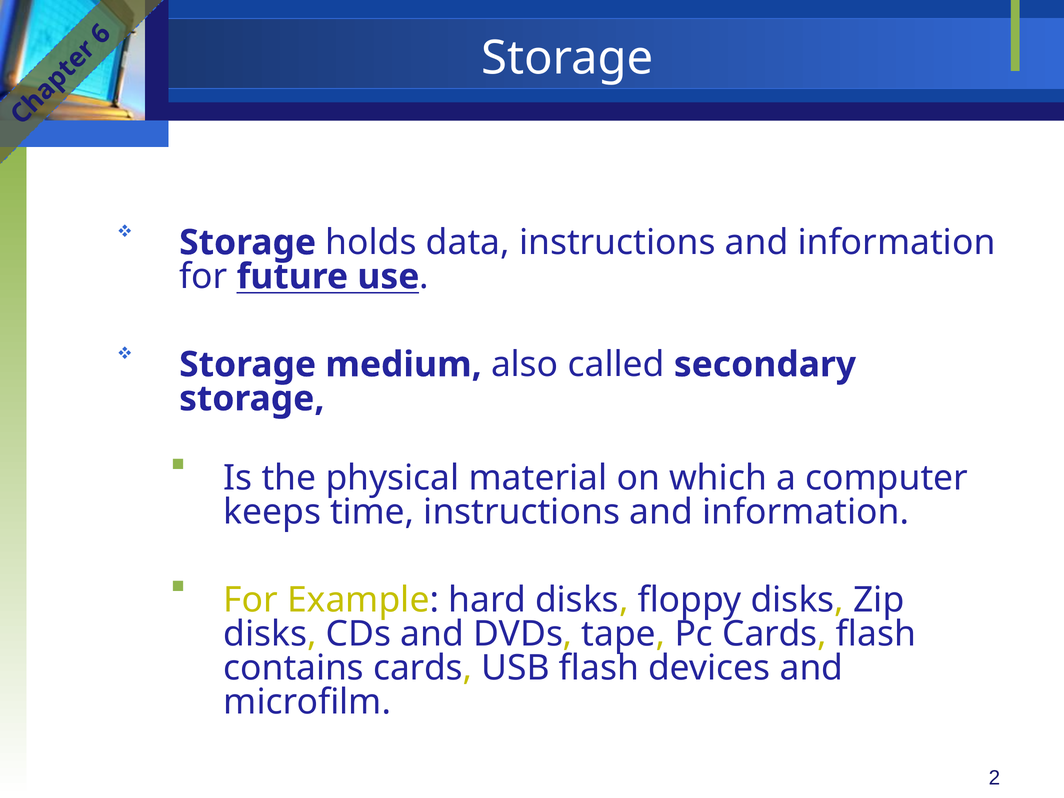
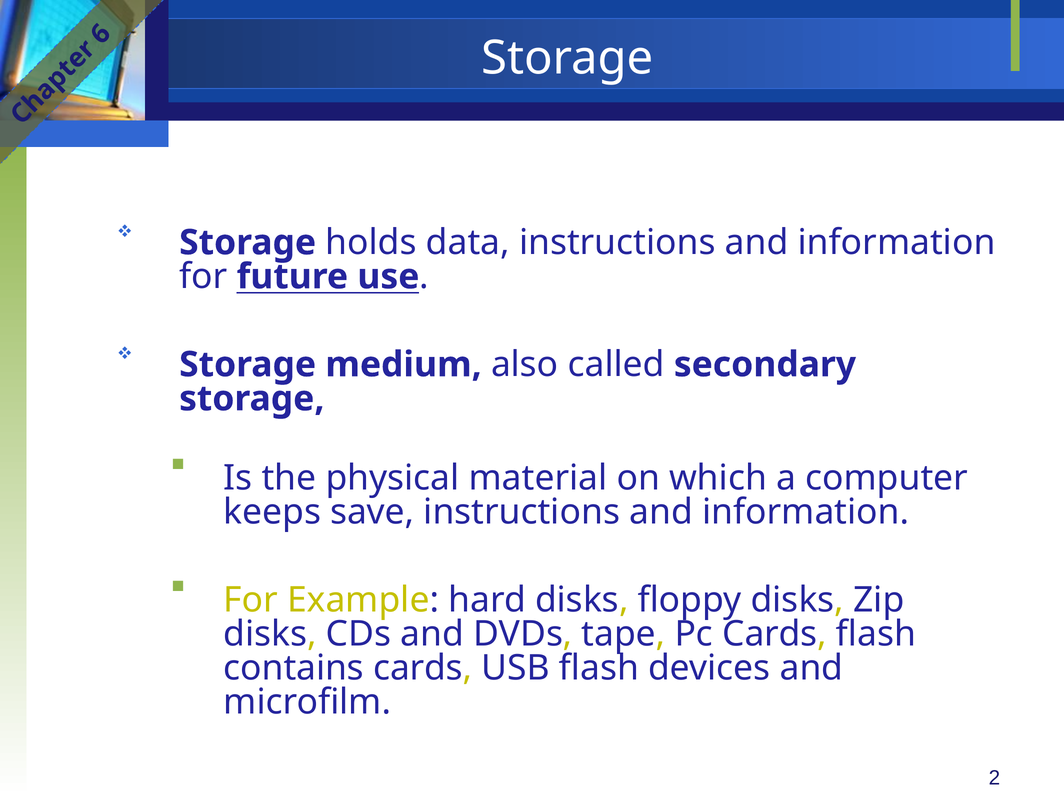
time: time -> save (372, 512)
